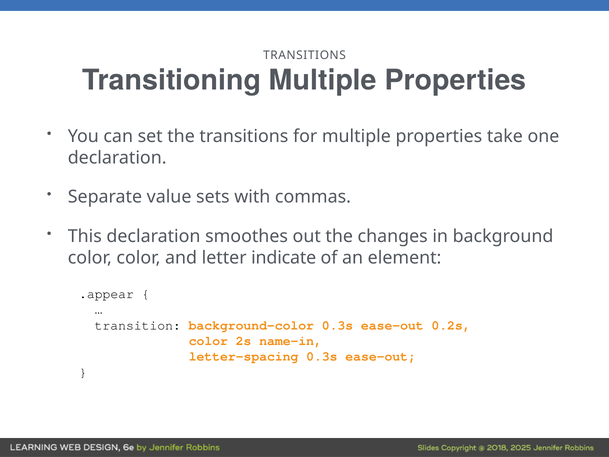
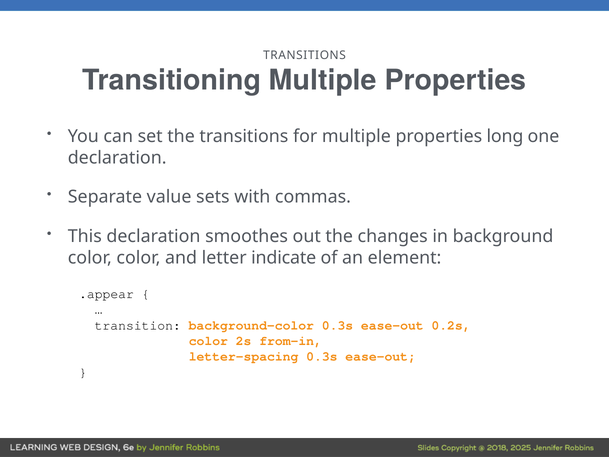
take: take -> long (505, 136)
name-in: name-in -> from-in (291, 341)
